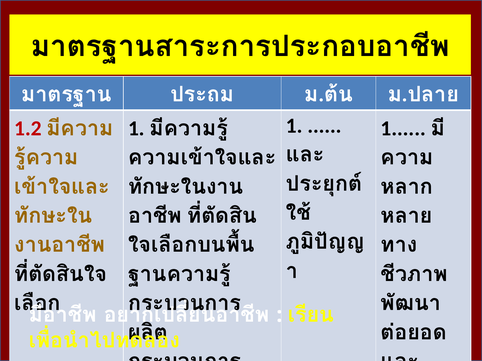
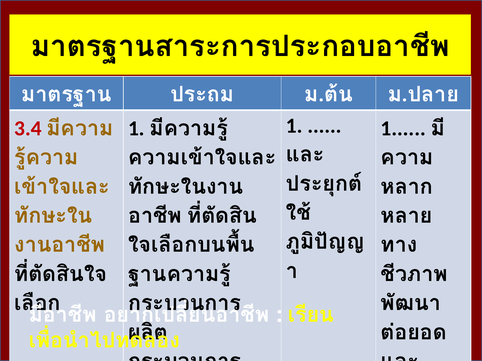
1.2: 1.2 -> 3.4 (28, 129)
